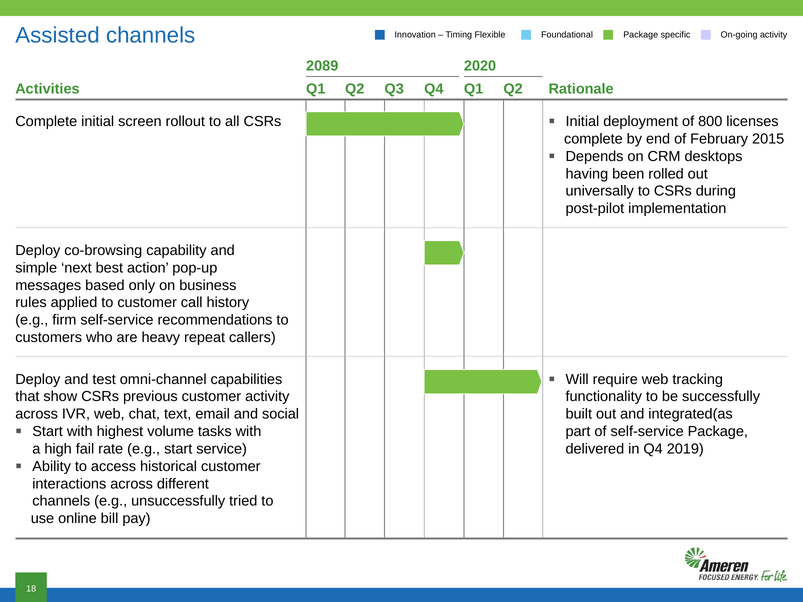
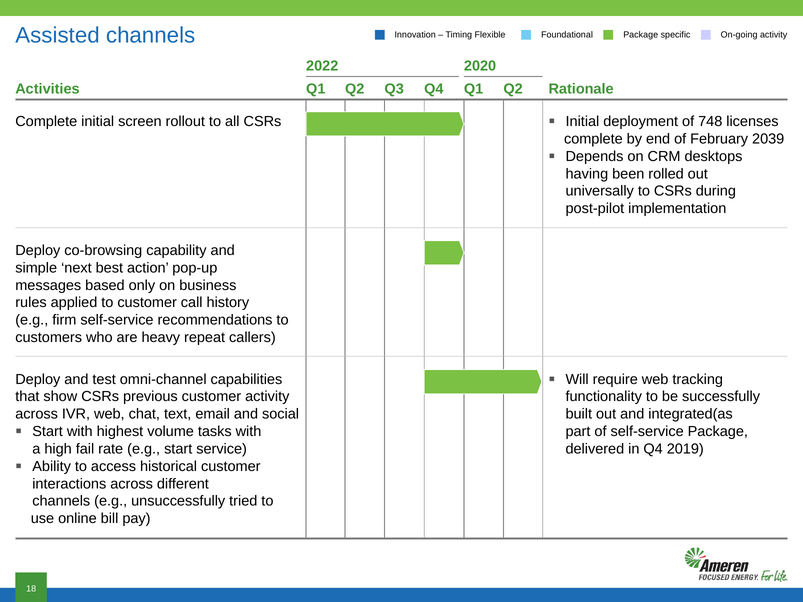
2089: 2089 -> 2022 (322, 66)
800: 800 -> 748 (710, 122)
2015: 2015 -> 2039 (768, 139)
